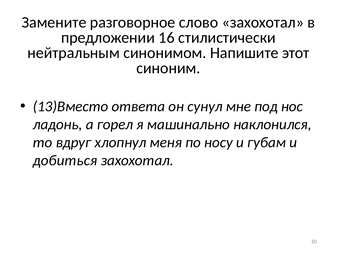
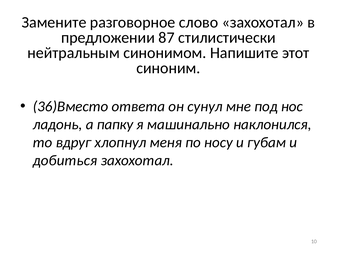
16: 16 -> 87 (167, 38)
13)Вместо: 13)Вместо -> 36)Вместо (71, 106)
горел: горел -> папку (115, 124)
